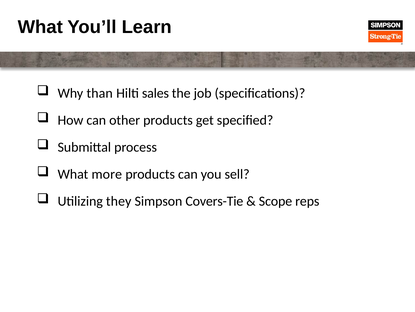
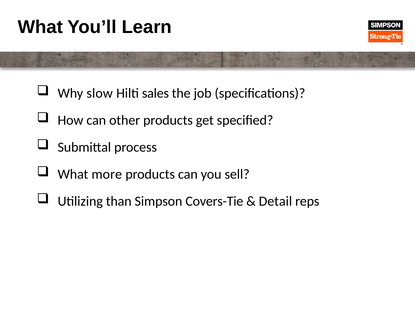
than: than -> slow (100, 93)
they: they -> than (119, 201)
Scope: Scope -> Detail (275, 201)
